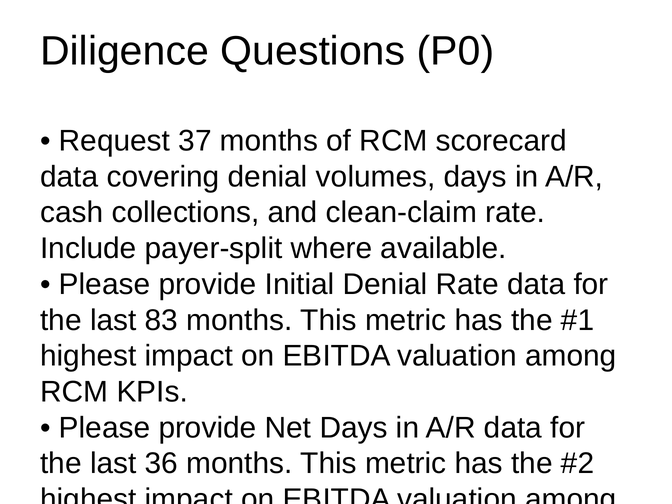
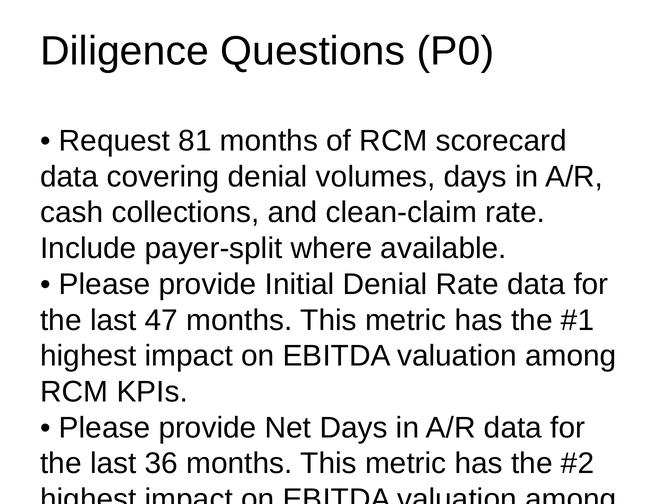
37: 37 -> 81 (195, 141)
83: 83 -> 47 (161, 320)
